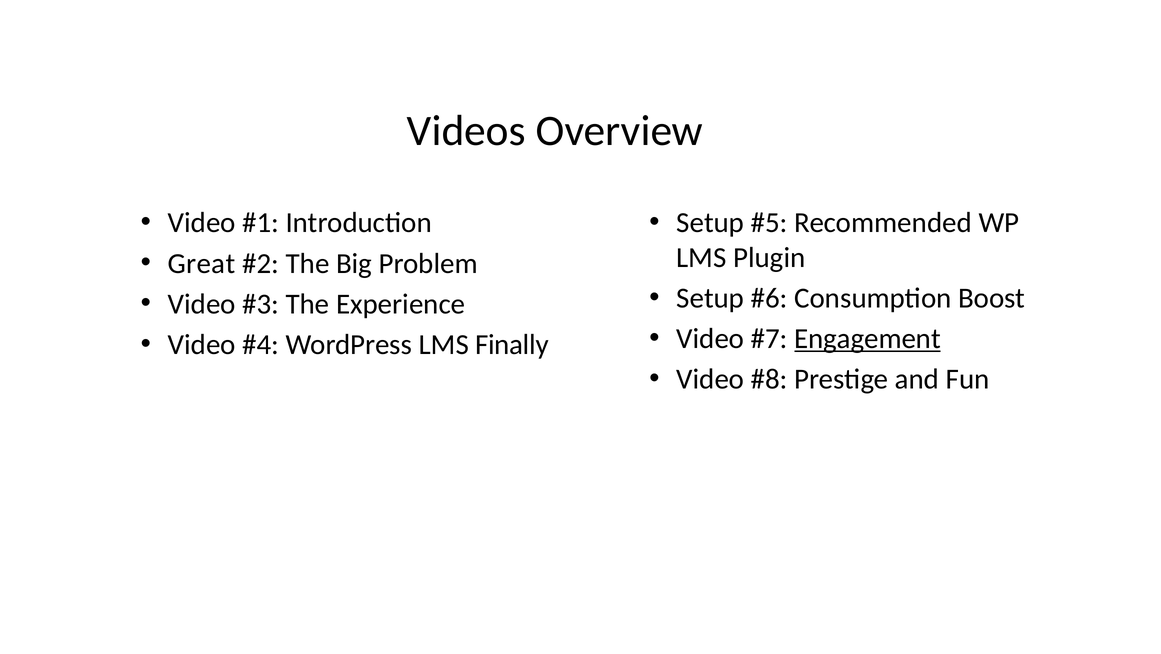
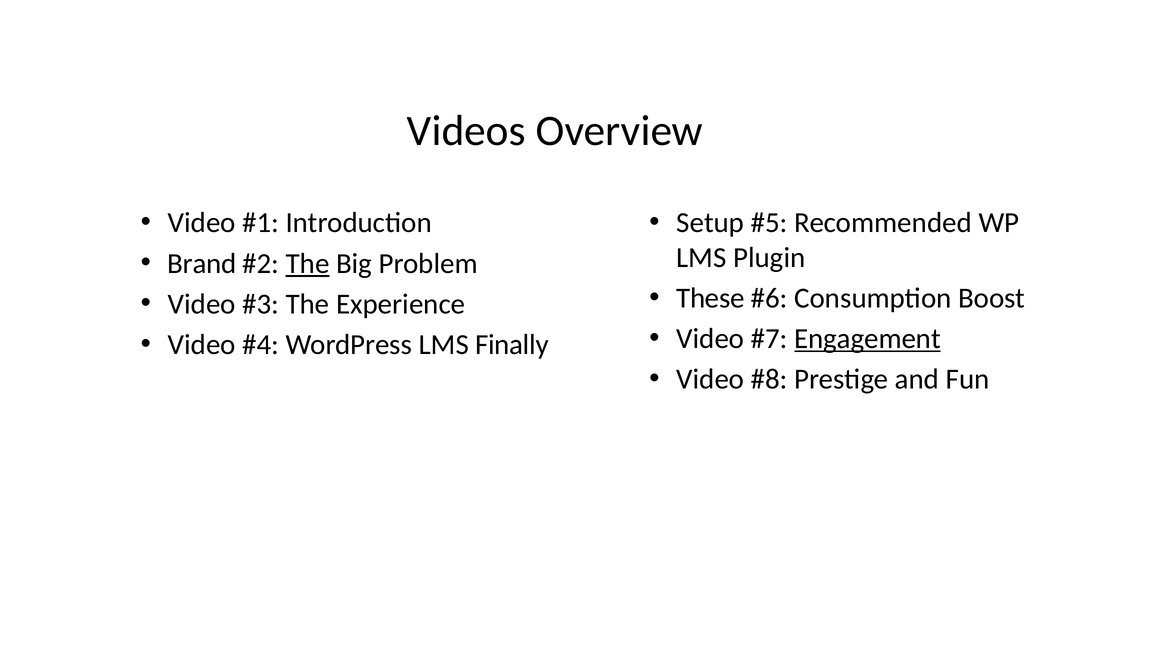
Great: Great -> Brand (202, 263)
The underline: none -> present (308, 263)
Setup: Setup -> These (710, 298)
